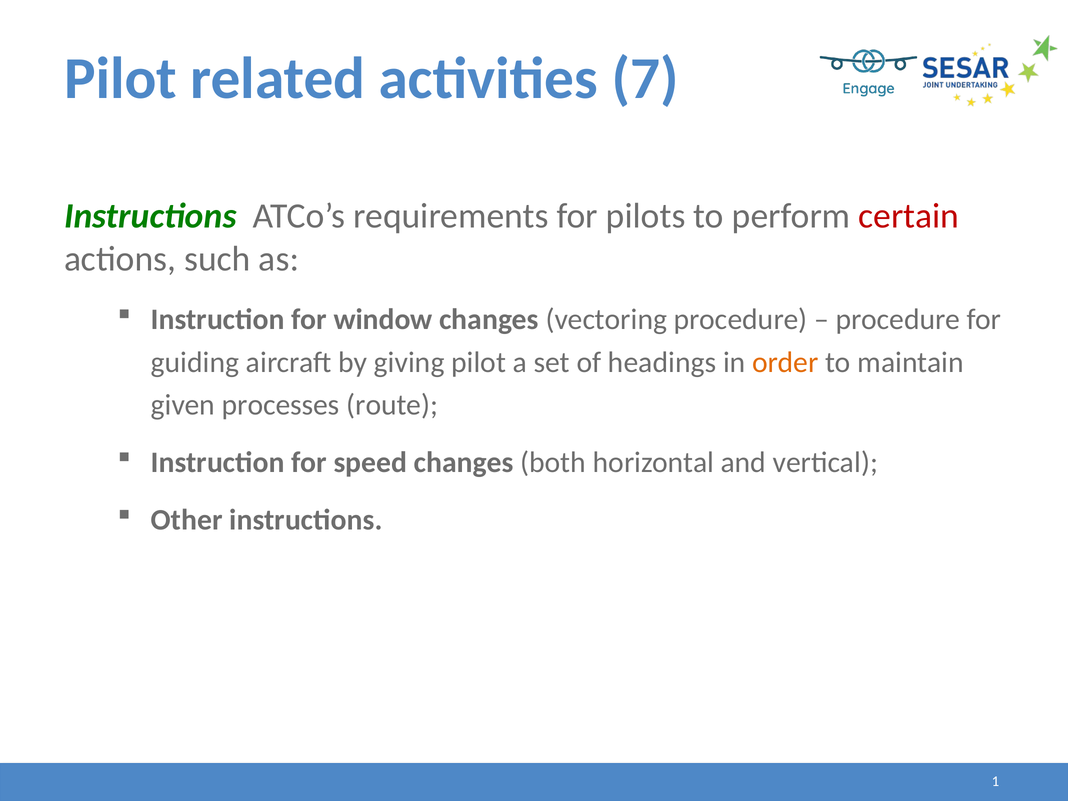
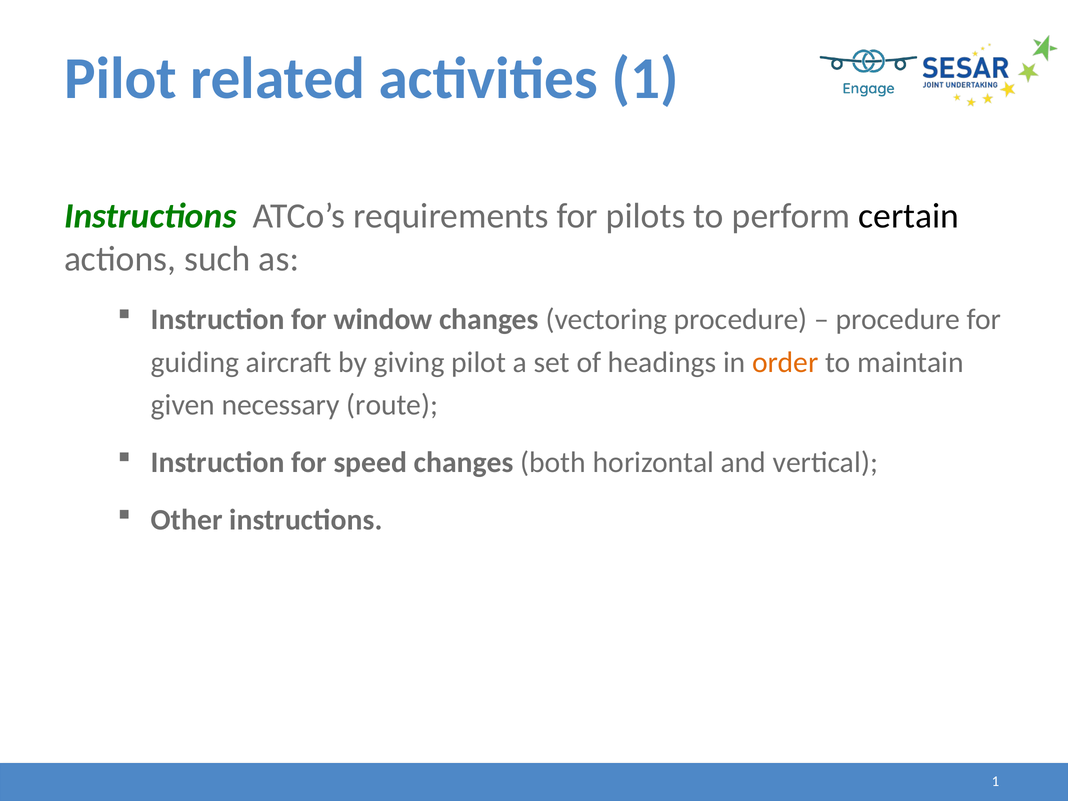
activities 7: 7 -> 1 (645, 79)
certain colour: red -> black (909, 216)
processes: processes -> necessary (281, 405)
